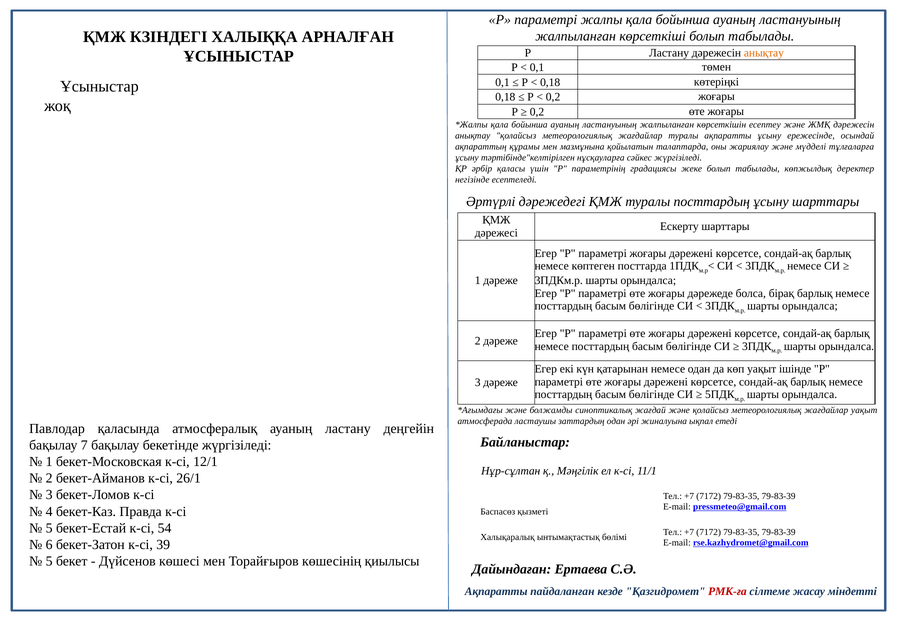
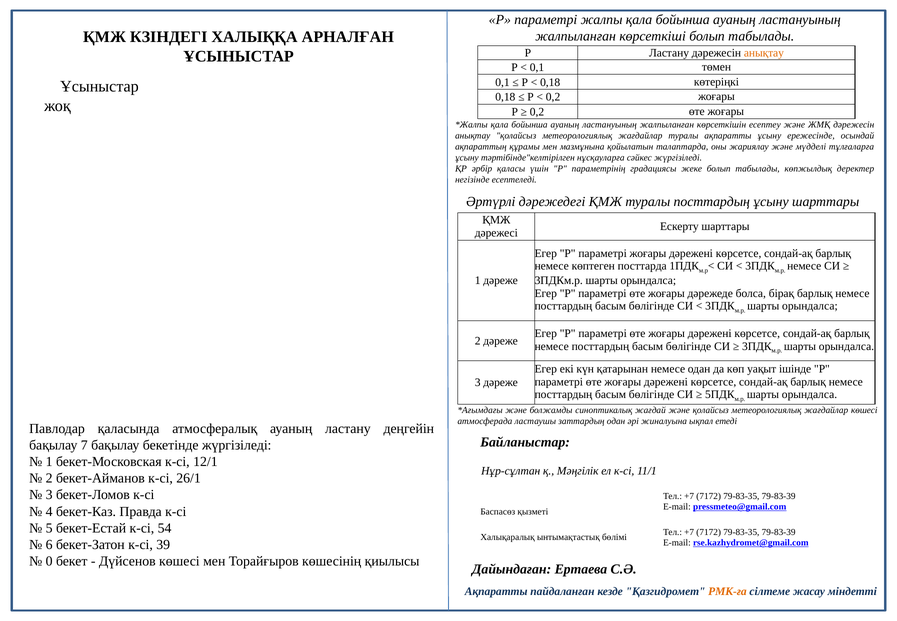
жағдайлар уақыт: уақыт -> көшесі (864, 410)
5: 5 -> 0 (49, 561)
РМК-ға colour: red -> orange (727, 591)
